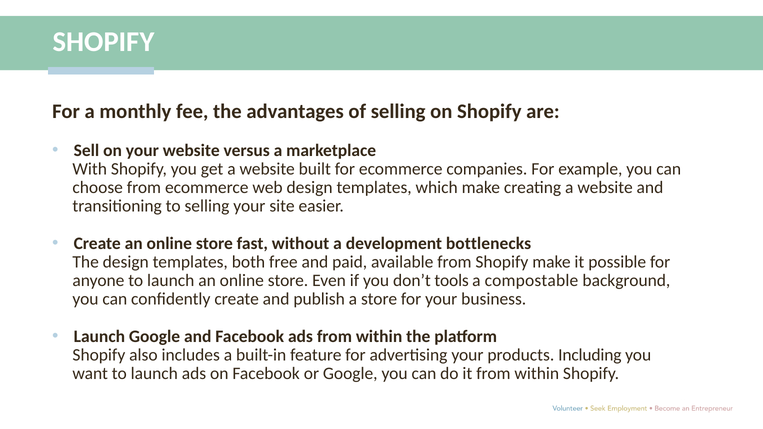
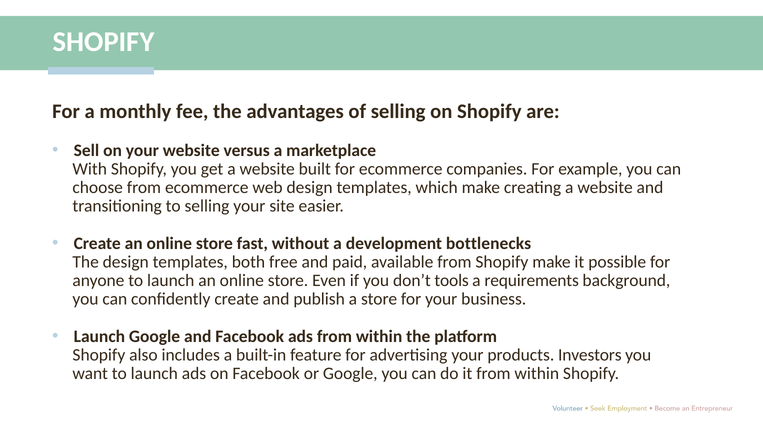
compostable: compostable -> requirements (532, 281)
Including: Including -> Investors (590, 355)
